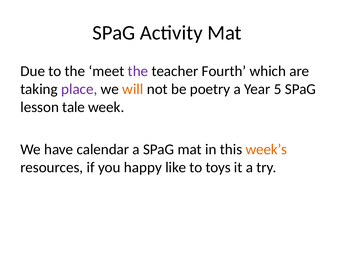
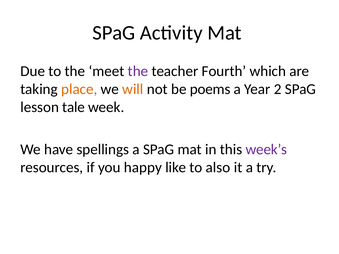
place colour: purple -> orange (79, 89)
poetry: poetry -> poems (210, 89)
5: 5 -> 2 (278, 89)
calendar: calendar -> spellings (103, 150)
week’s colour: orange -> purple (266, 150)
toys: toys -> also (218, 168)
